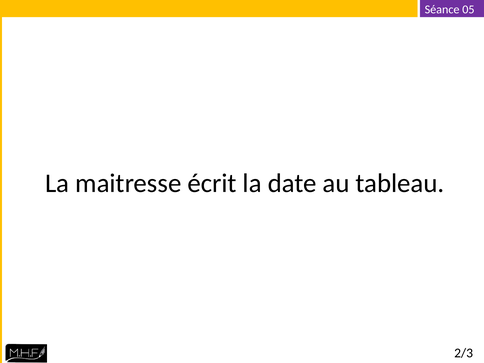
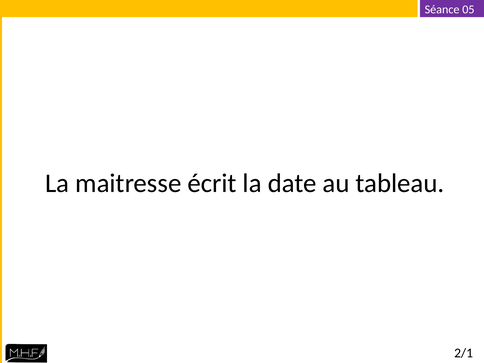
2/3: 2/3 -> 2/1 (464, 353)
